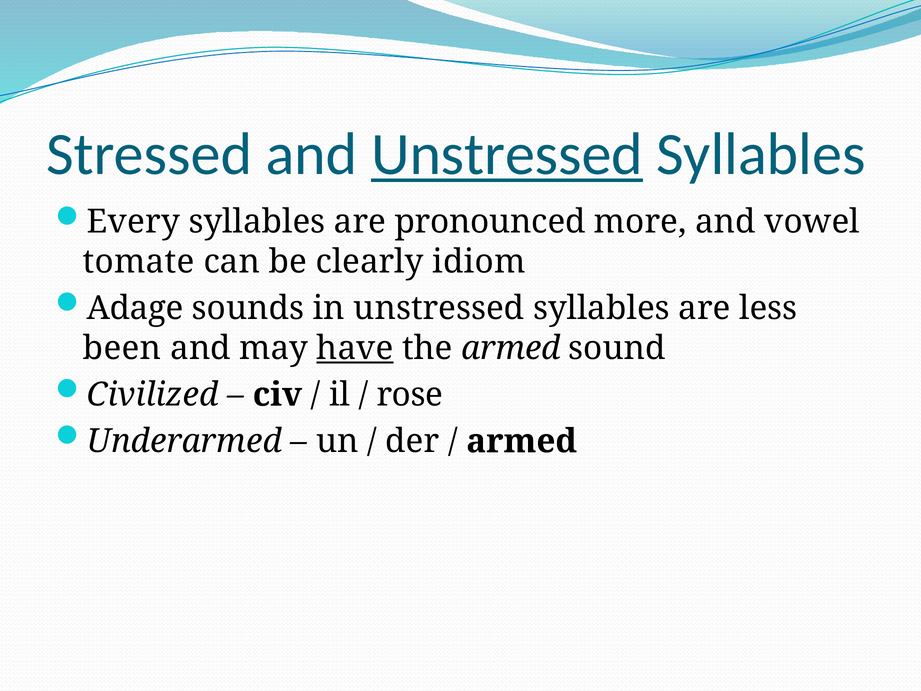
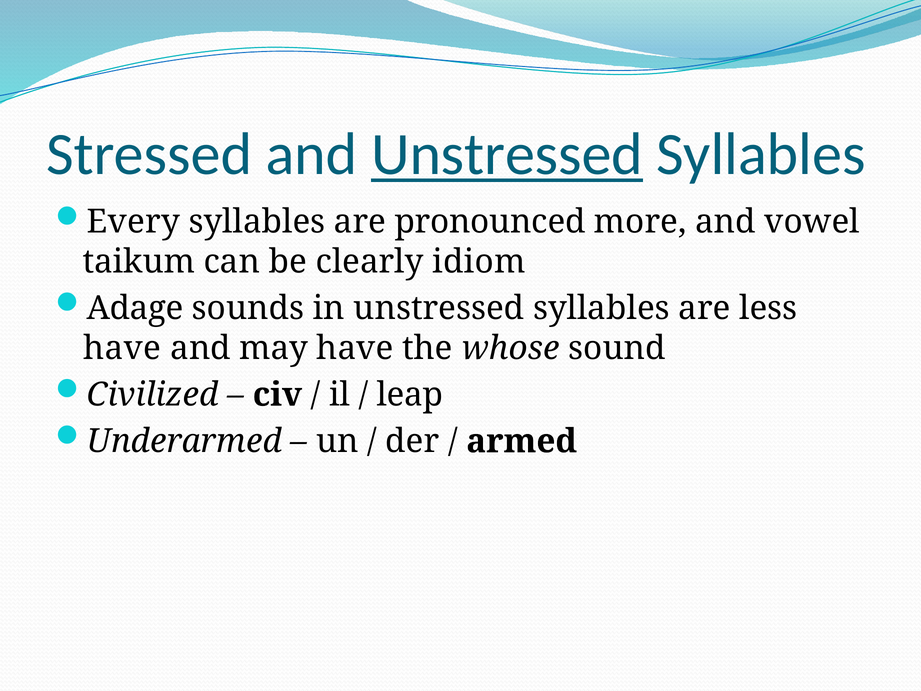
tomate: tomate -> taikum (139, 262)
been: been -> have (122, 348)
have underline: present -> none (355, 348)
the armed: armed -> whose (511, 348)
rose: rose -> leap (410, 395)
